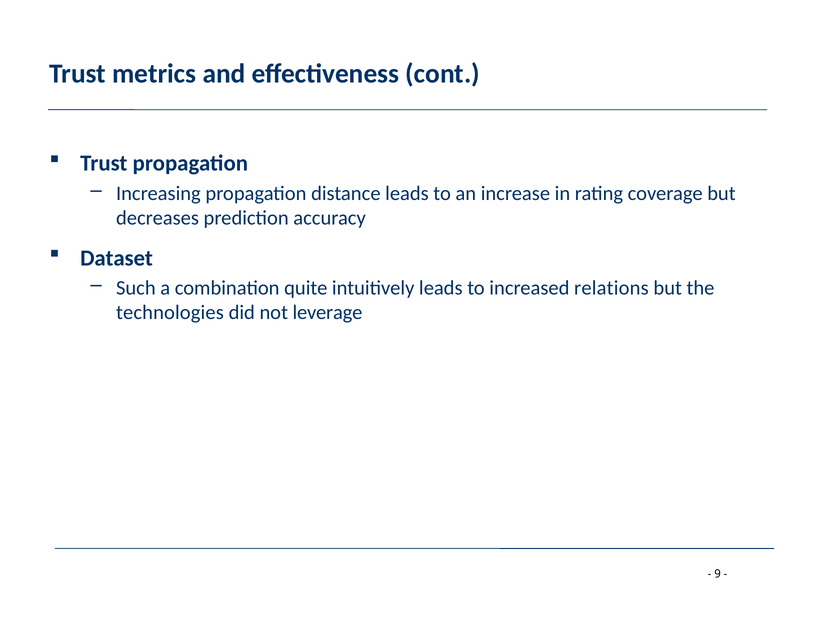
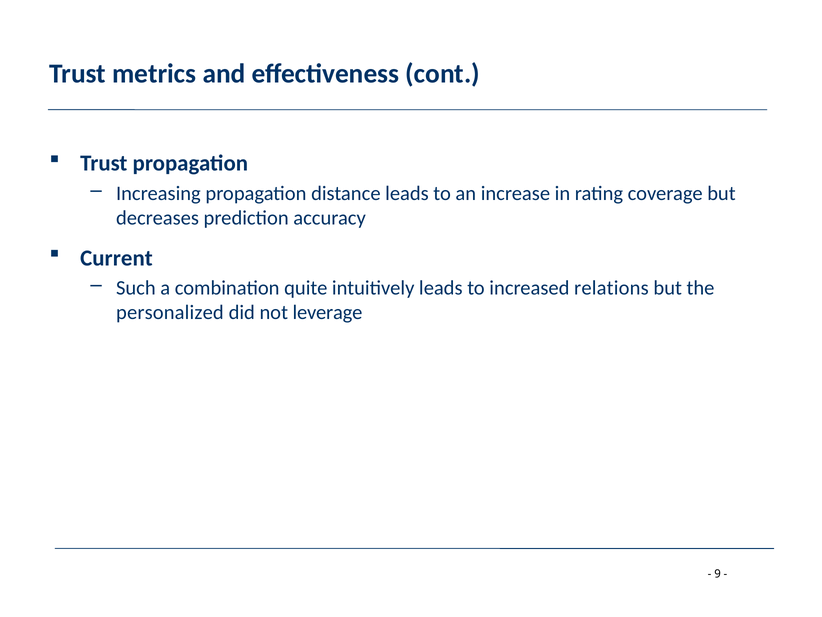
Dataset: Dataset -> Current (116, 258)
technologies: technologies -> personalized (170, 312)
